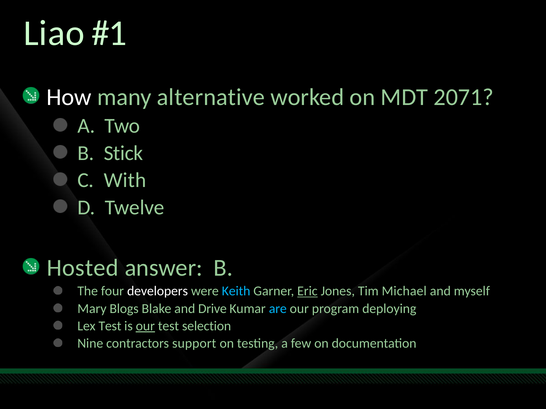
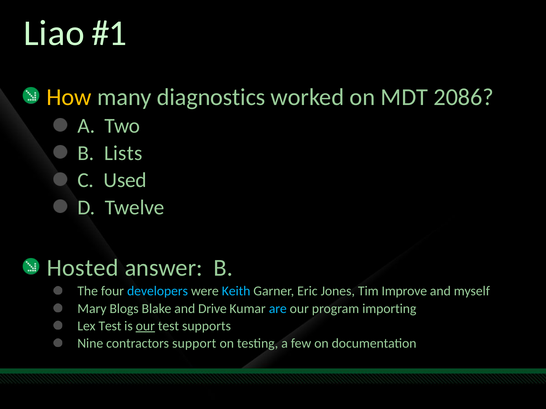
How colour: white -> yellow (69, 97)
alternative: alternative -> diagnostics (211, 97)
2071: 2071 -> 2086 (464, 97)
Stick: Stick -> Lists (123, 153)
With: With -> Used (125, 181)
developers colour: white -> light blue (158, 291)
Eric underline: present -> none (307, 291)
Michael: Michael -> Improve (404, 291)
deploying: deploying -> importing (389, 309)
selection: selection -> supports (207, 326)
